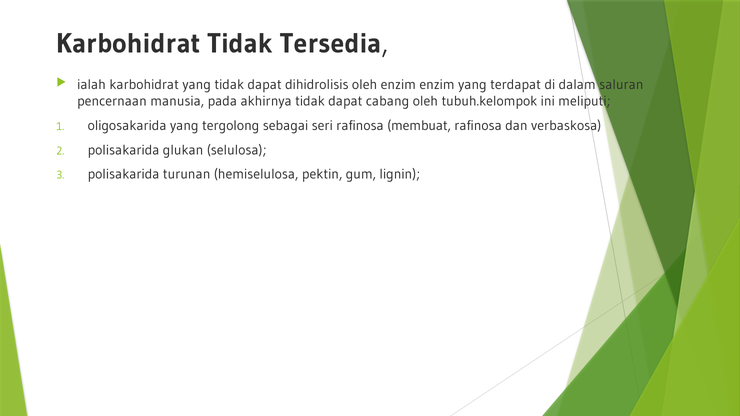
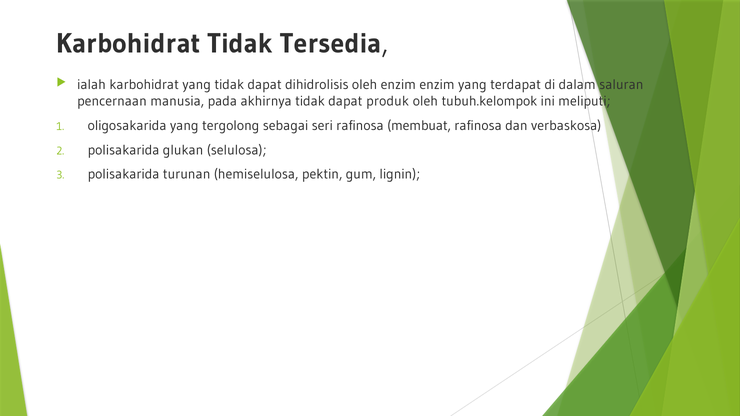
cabang: cabang -> produk (388, 101)
